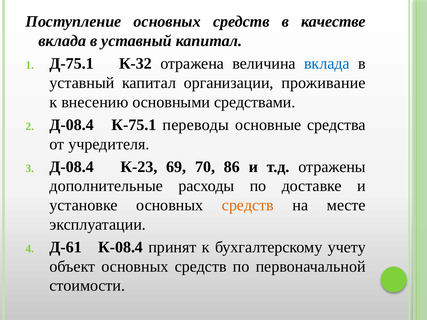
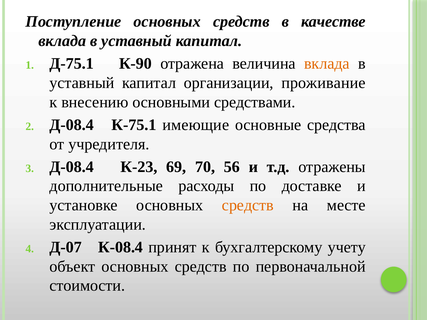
К-32: К-32 -> К-90 (136, 64)
вклада colour: blue -> orange (327, 64)
переводы: переводы -> имеющие (196, 125)
86: 86 -> 56 (232, 167)
Д-61: Д-61 -> Д-07 (66, 247)
